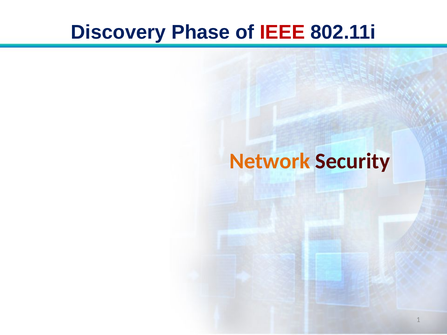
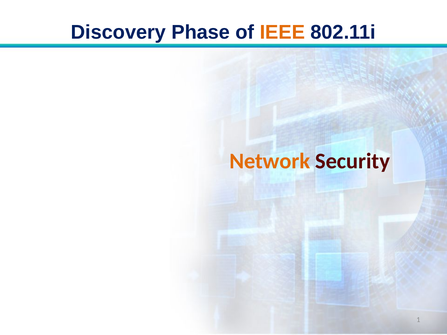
IEEE colour: red -> orange (282, 32)
